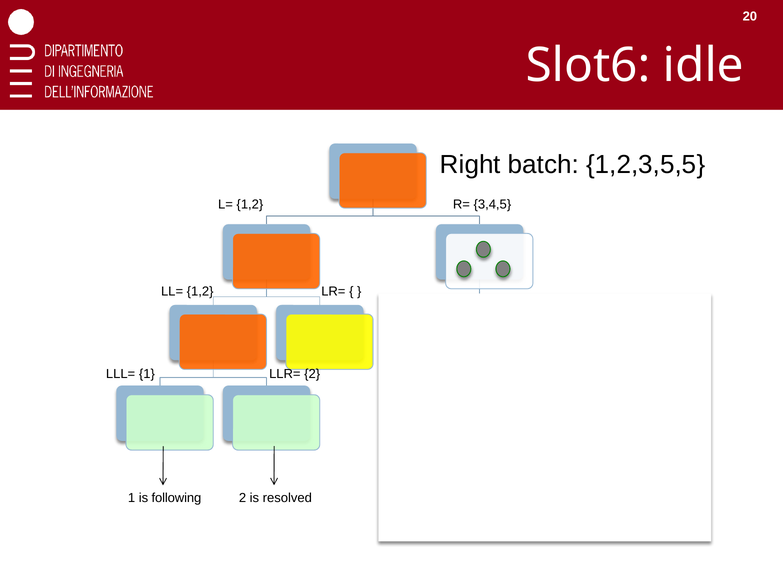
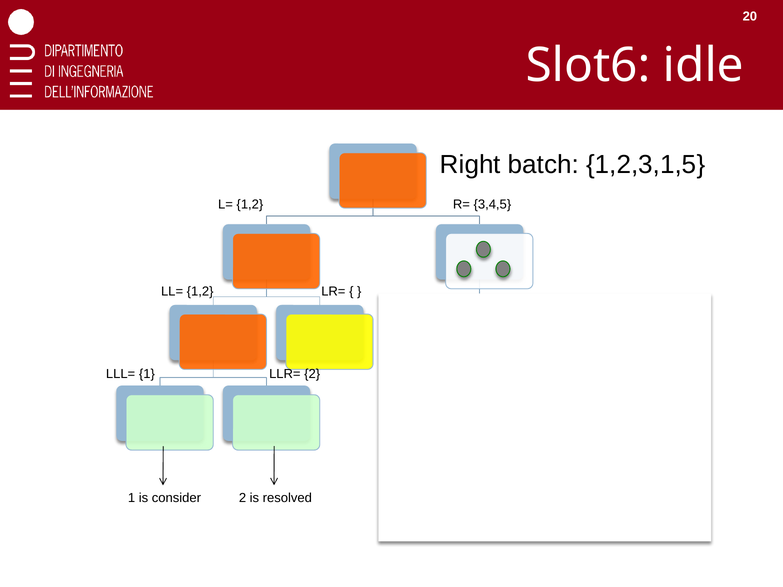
1,2,3,5,5: 1,2,3,5,5 -> 1,2,3,1,5 (646, 165)
following: following -> consider (176, 498)
